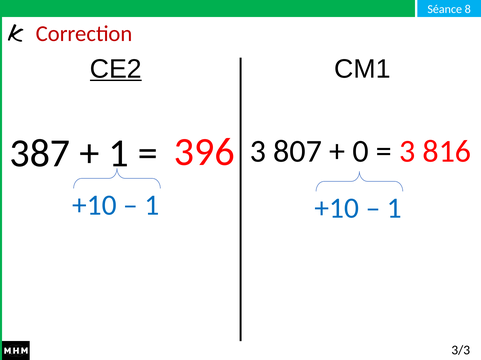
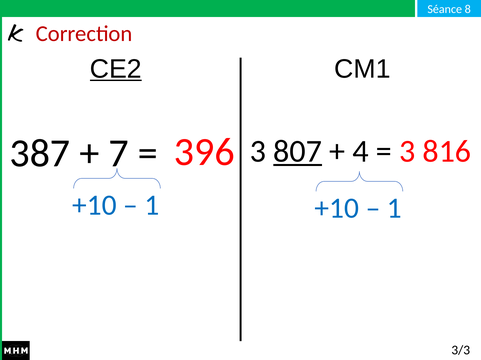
1: 1 -> 7 (119, 154)
807 underline: none -> present (298, 152)
0: 0 -> 4 (361, 152)
